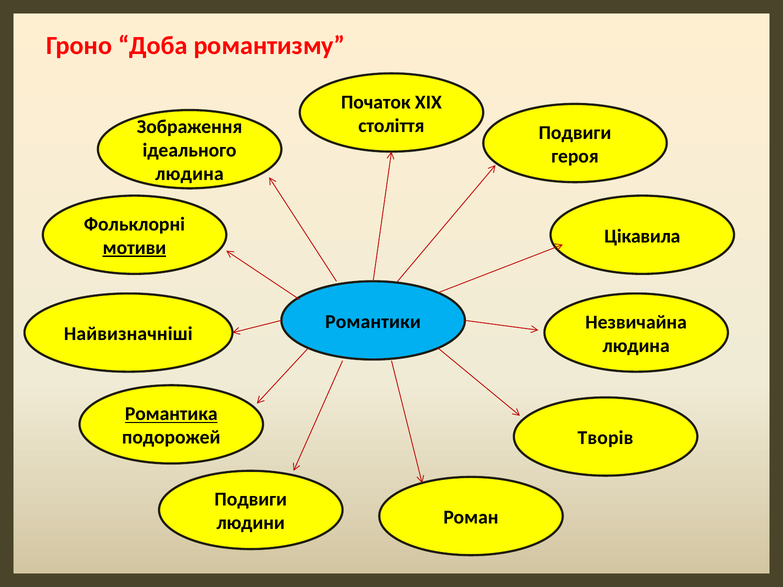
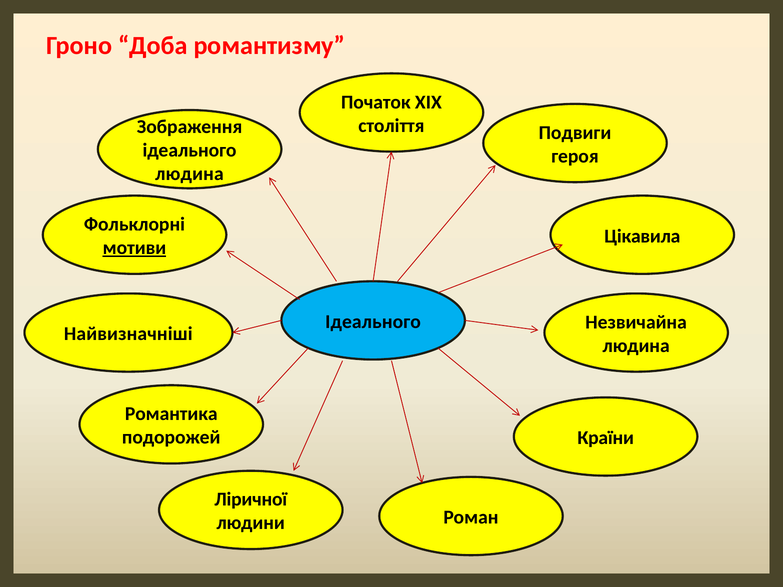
Романтики: Романтики -> Ідеального (373, 322)
Романтика underline: present -> none (171, 414)
Творів: Творів -> Країни (606, 438)
Подвиги: Подвиги -> Ліричної (251, 500)
